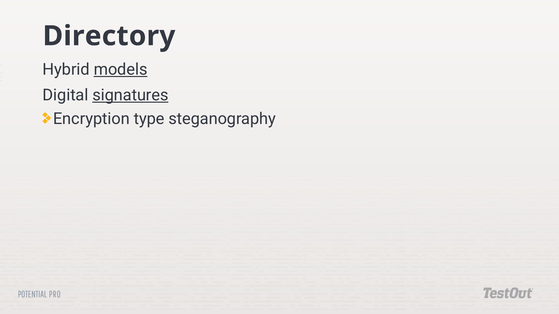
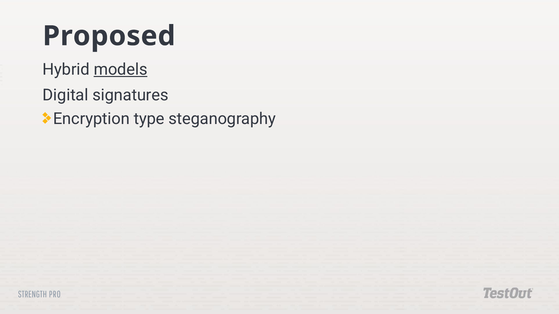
Directory: Directory -> Proposed (109, 36)
signatures underline: present -> none (130, 95)
POTENTIAL: POTENTIAL -> STRENGTH (32, 295)
